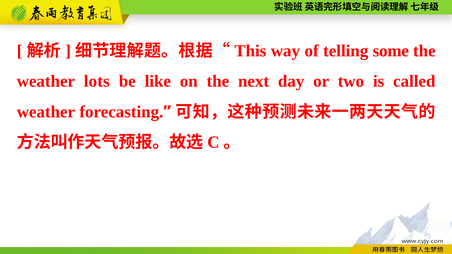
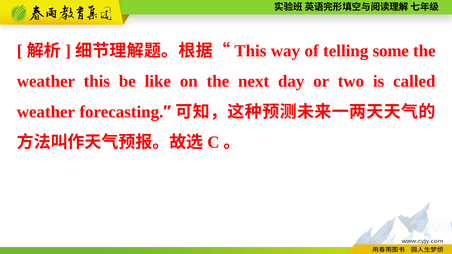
weather lots: lots -> this (97, 81)
